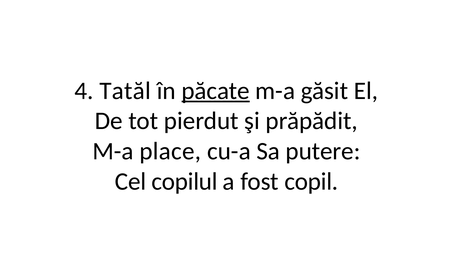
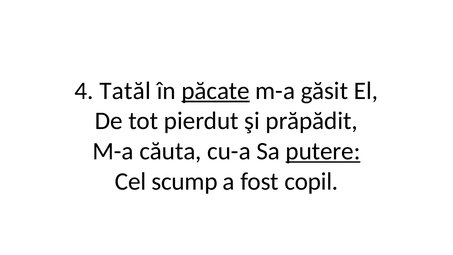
place: place -> căuta (170, 151)
putere underline: none -> present (323, 151)
copilul: copilul -> scump (185, 181)
